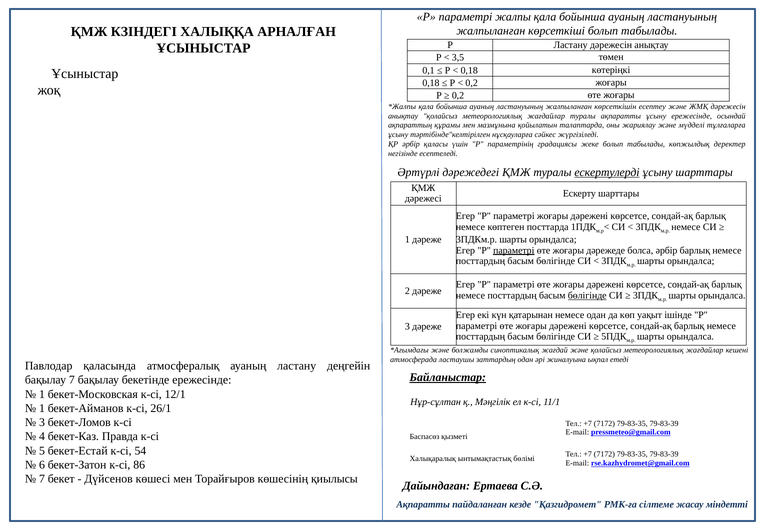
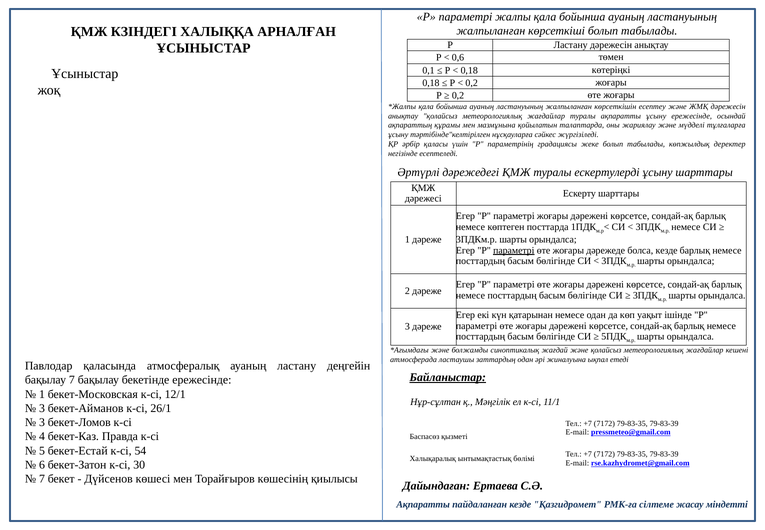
3,5: 3,5 -> 0,6 (458, 58)
ескертулерді underline: present -> none (607, 172)
болса әрбір: әрбір -> кезде (667, 250)
бөлігінде underline: present -> none (587, 295)
1: 1 -> 3 (42, 408)
86: 86 -> 30 (139, 464)
